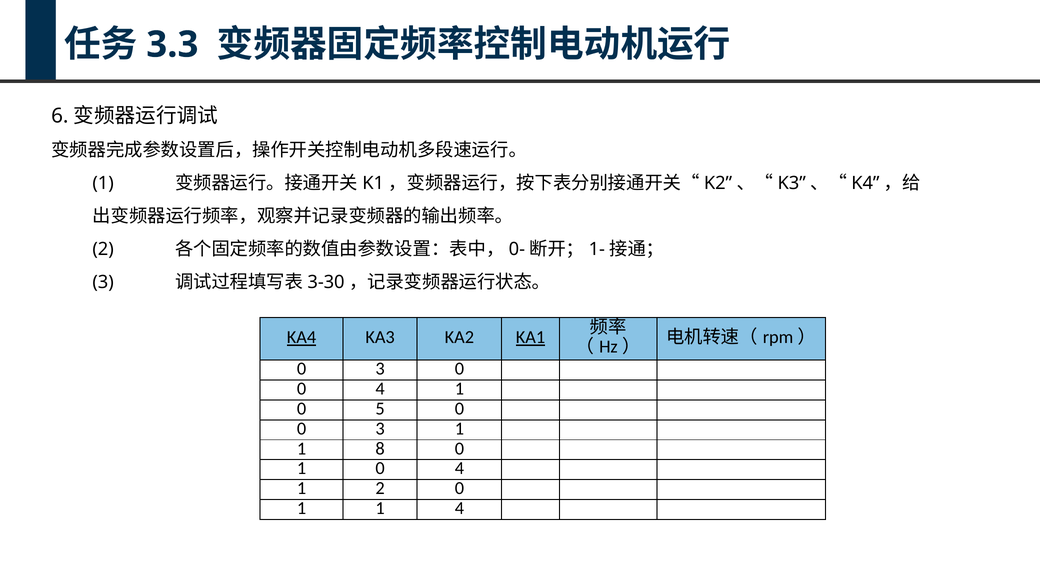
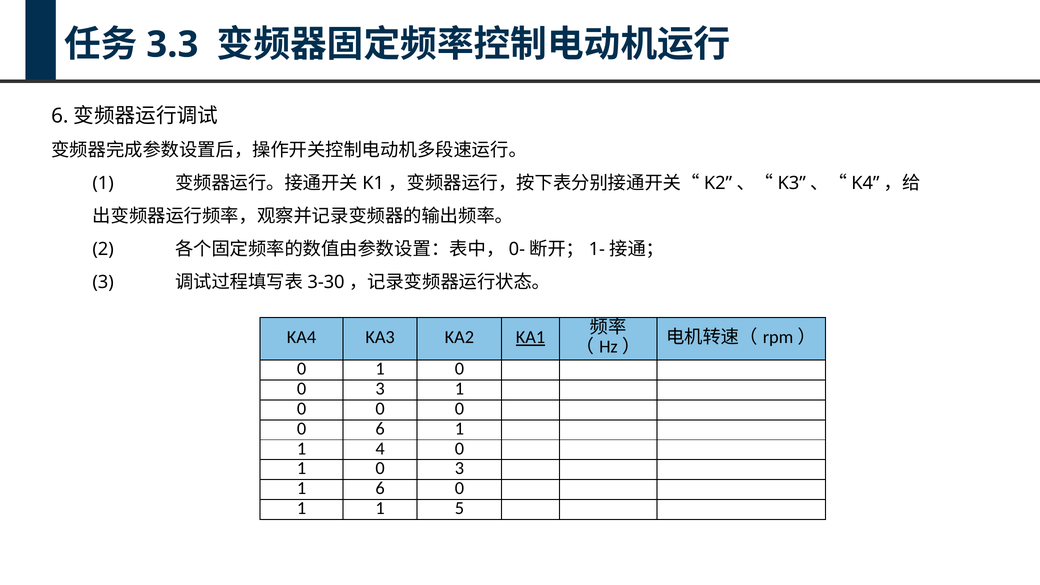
KA4 underline: present -> none (302, 337)
3: 3 -> 1 (380, 369)
4: 4 -> 3 (380, 389)
5: 5 -> 0 (380, 409)
3: 3 -> 6 (380, 428)
8: 8 -> 4 (380, 448)
1 0 4: 4 -> 3 (459, 468)
1 2: 2 -> 6 (380, 488)
1 4: 4 -> 5 (459, 508)
